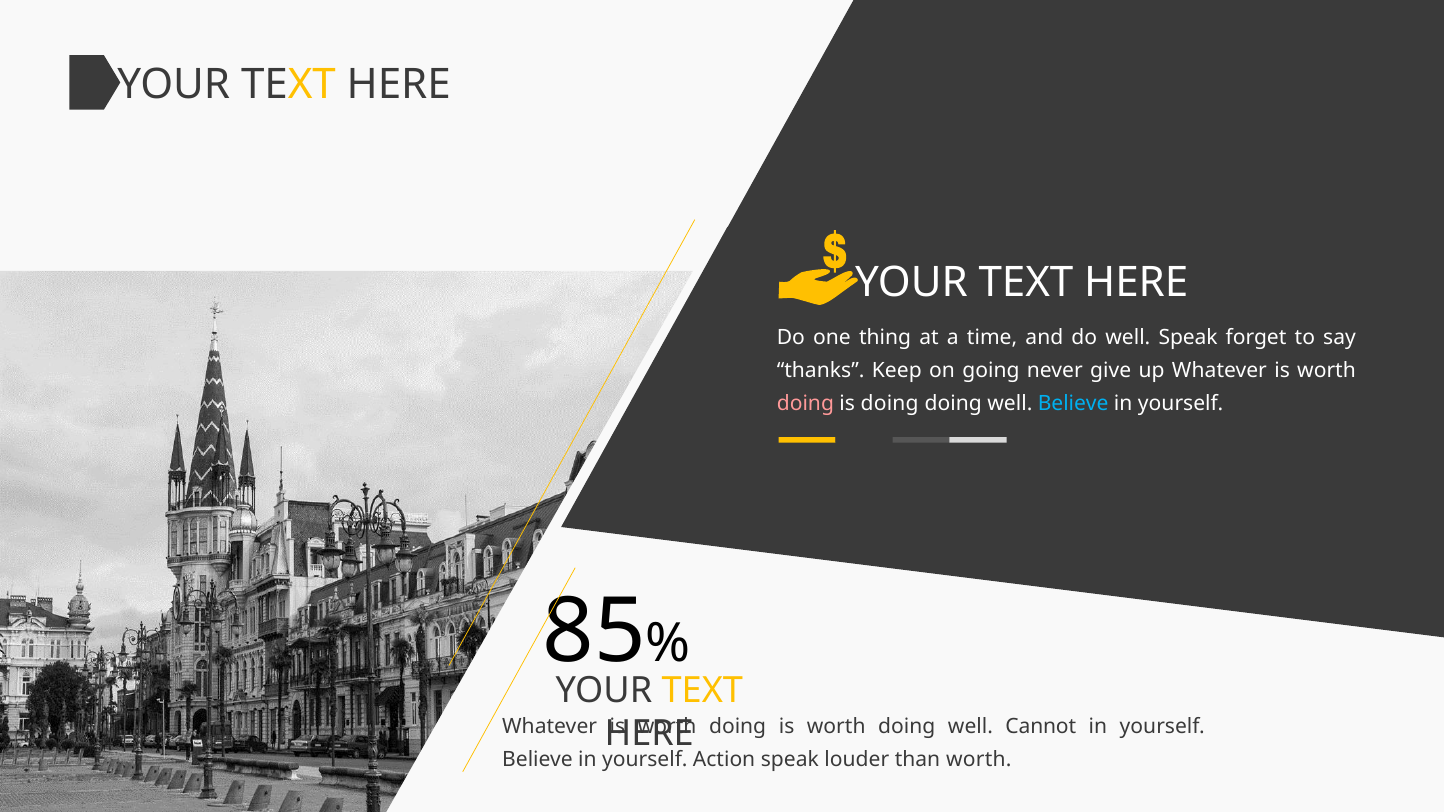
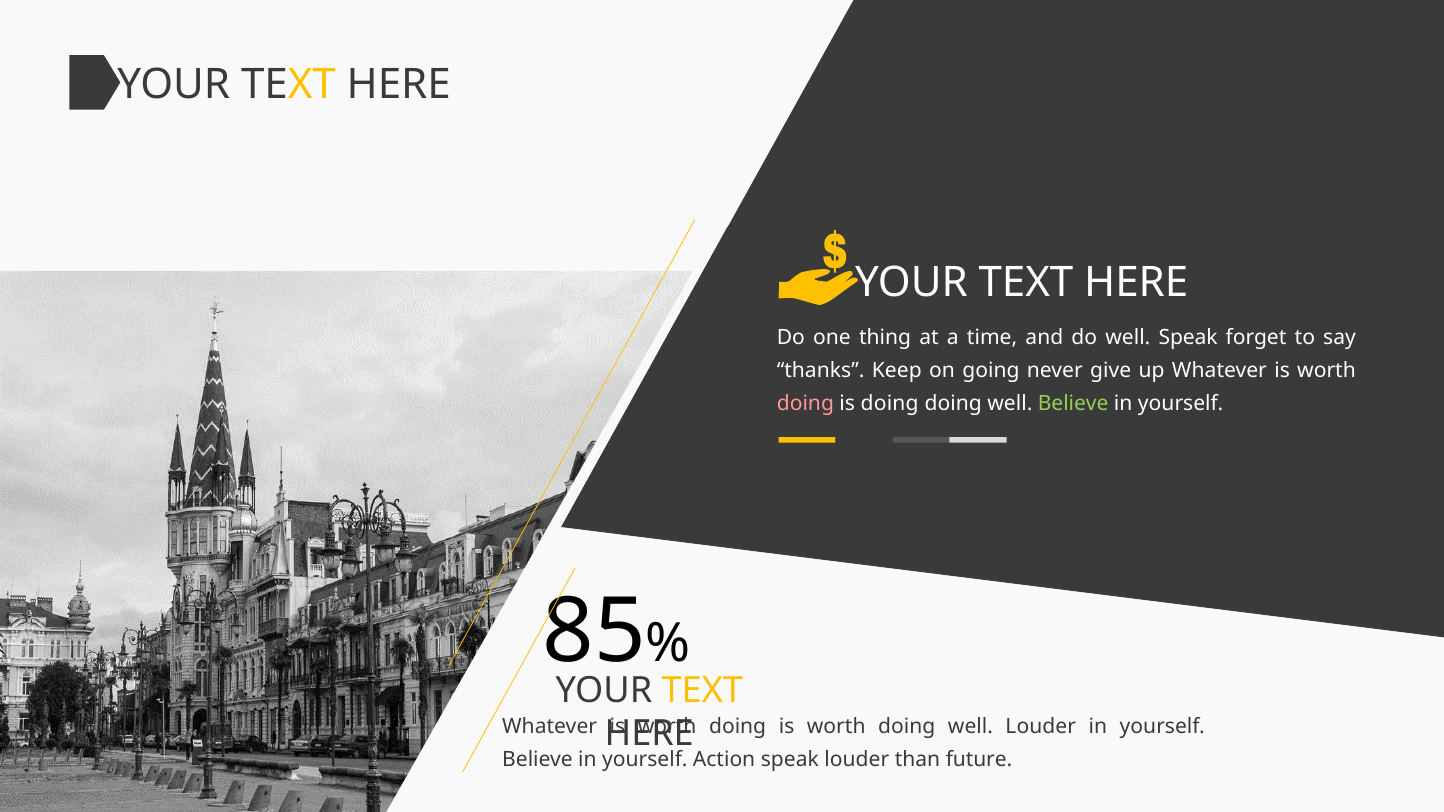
Believe colour: light blue -> light green (1073, 404)
well Cannot: Cannot -> Louder (1041, 726)
than worth: worth -> future (979, 759)
